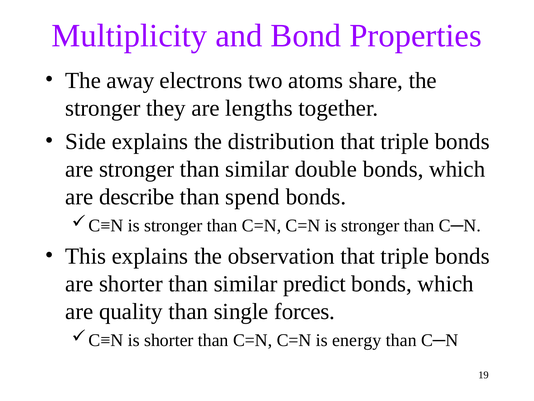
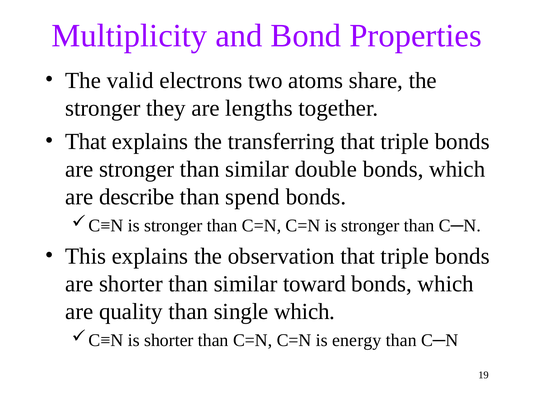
away: away -> valid (130, 80)
Side: Side -> That (86, 141)
distribution: distribution -> transferring (281, 141)
predict: predict -> toward (315, 284)
single forces: forces -> which (305, 311)
